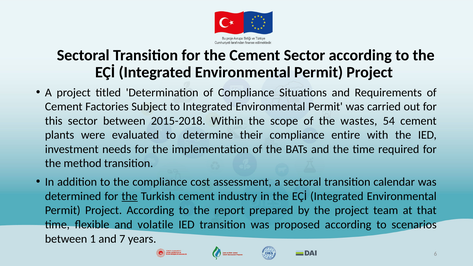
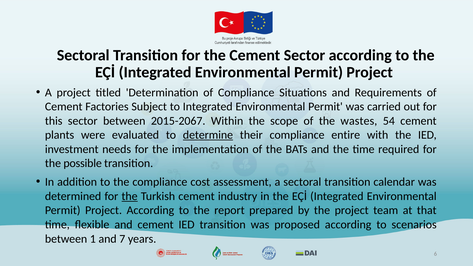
2015-2018: 2015-2018 -> 2015-2067 (178, 121)
determine underline: none -> present (208, 135)
method: method -> possible (83, 163)
and volatile: volatile -> cement (156, 225)
